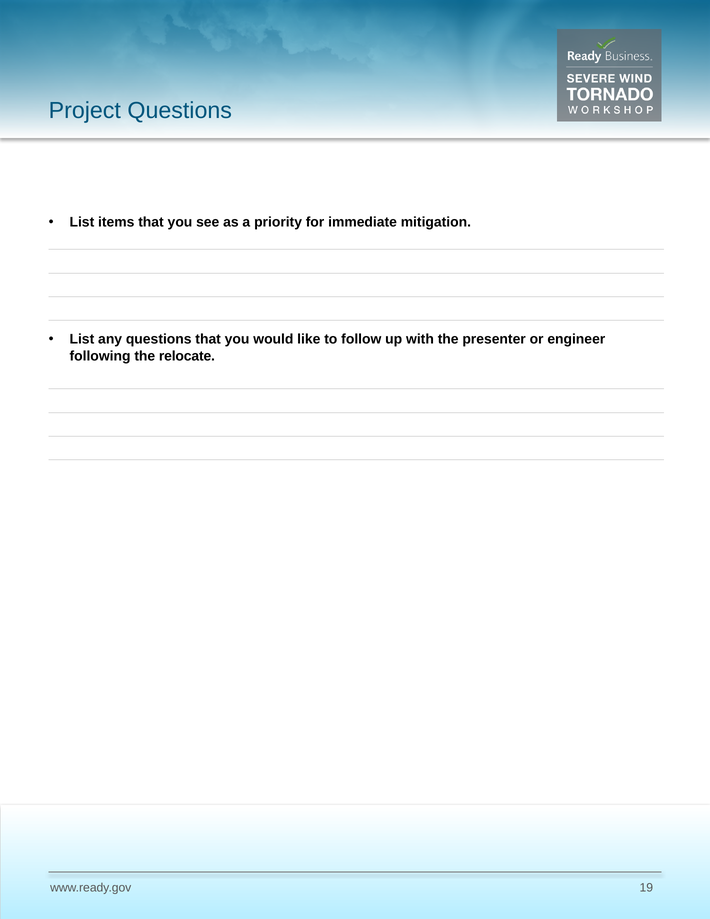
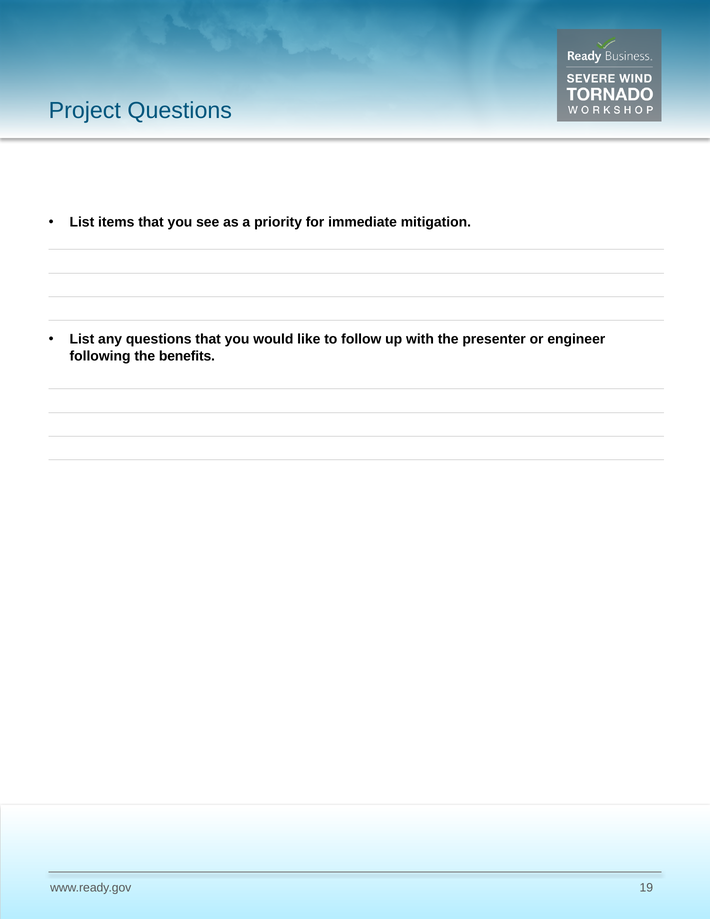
relocate: relocate -> benefits (187, 356)
